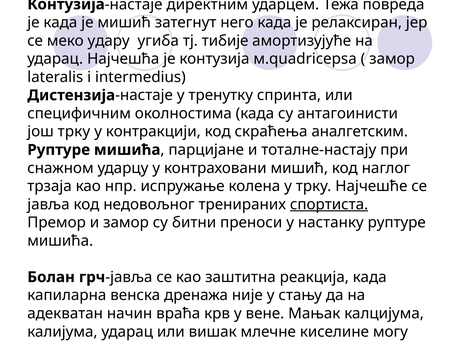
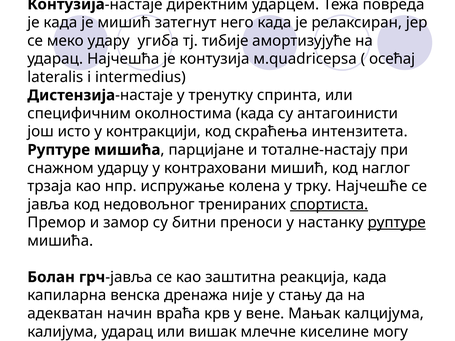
замор: замор -> осећај (392, 59)
још трку: трку -> исто (74, 132)
аналгетским: аналгетским -> интензитета (360, 132)
руптуре underline: none -> present (397, 223)
